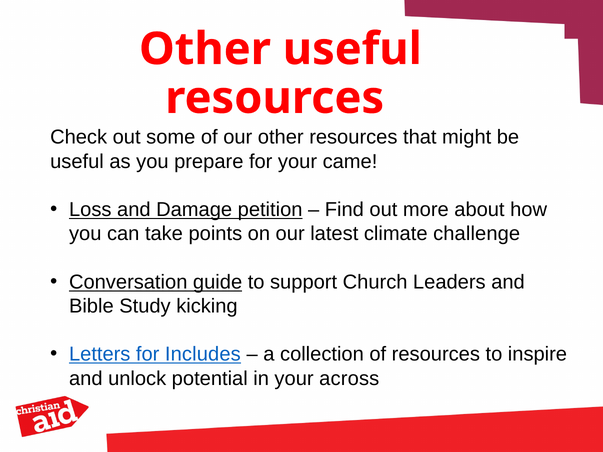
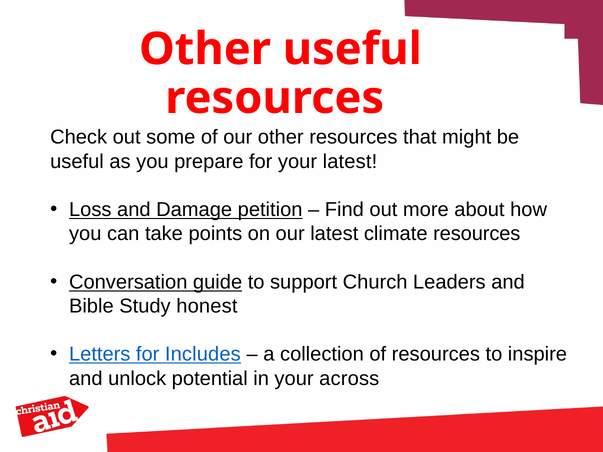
your came: came -> latest (350, 162)
climate challenge: challenge -> resources (477, 234)
kicking: kicking -> honest (207, 306)
